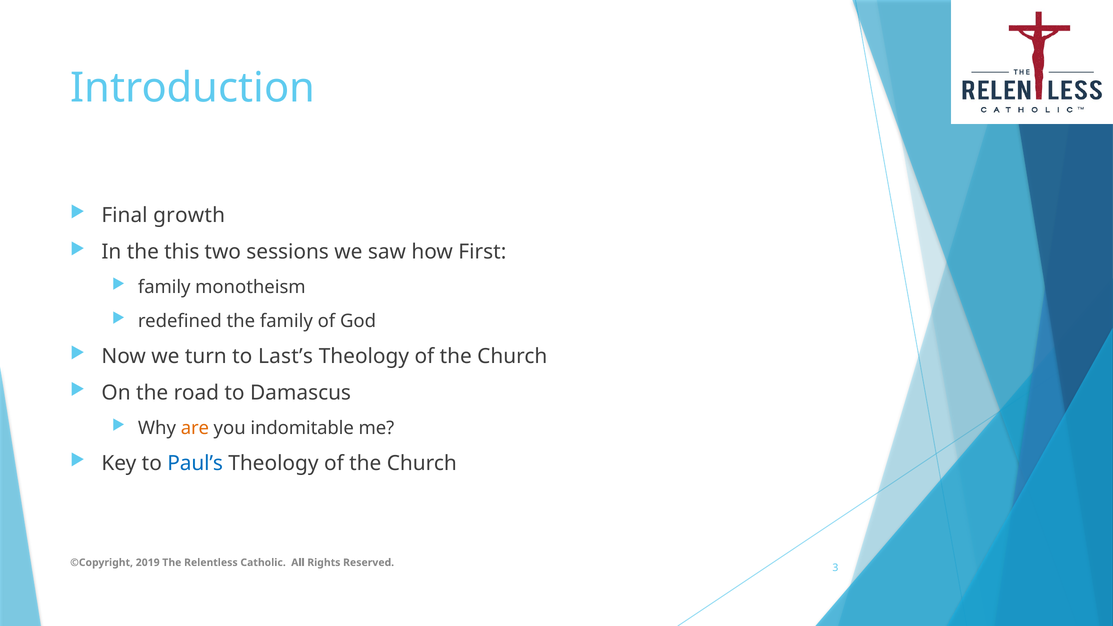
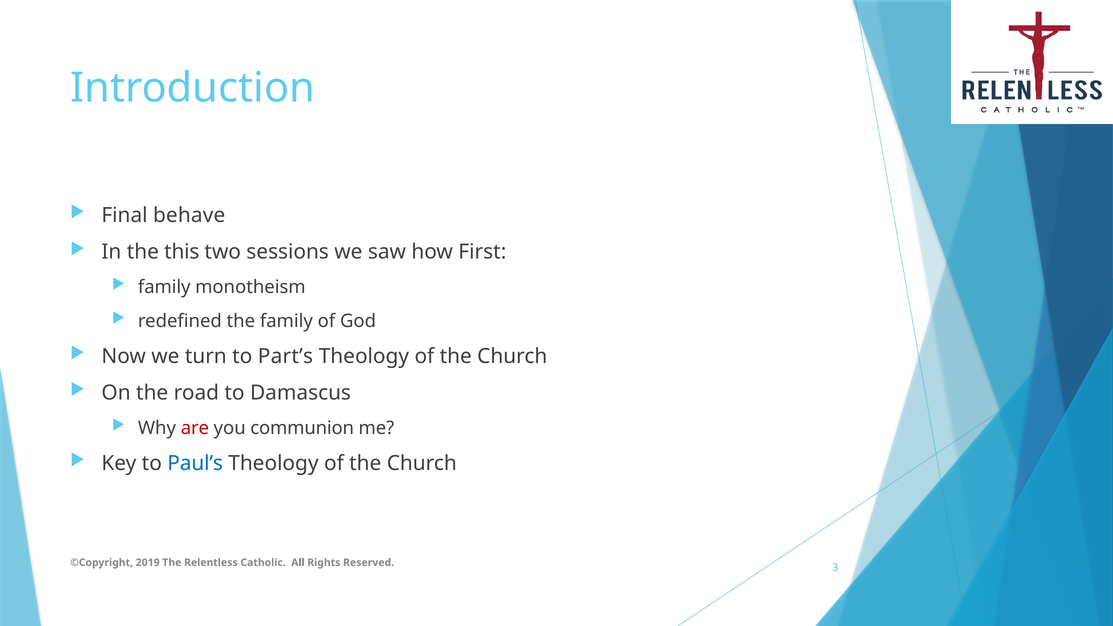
growth: growth -> behave (189, 215)
Last’s: Last’s -> Part’s (285, 356)
are colour: orange -> red (195, 428)
indomitable: indomitable -> communion (302, 428)
